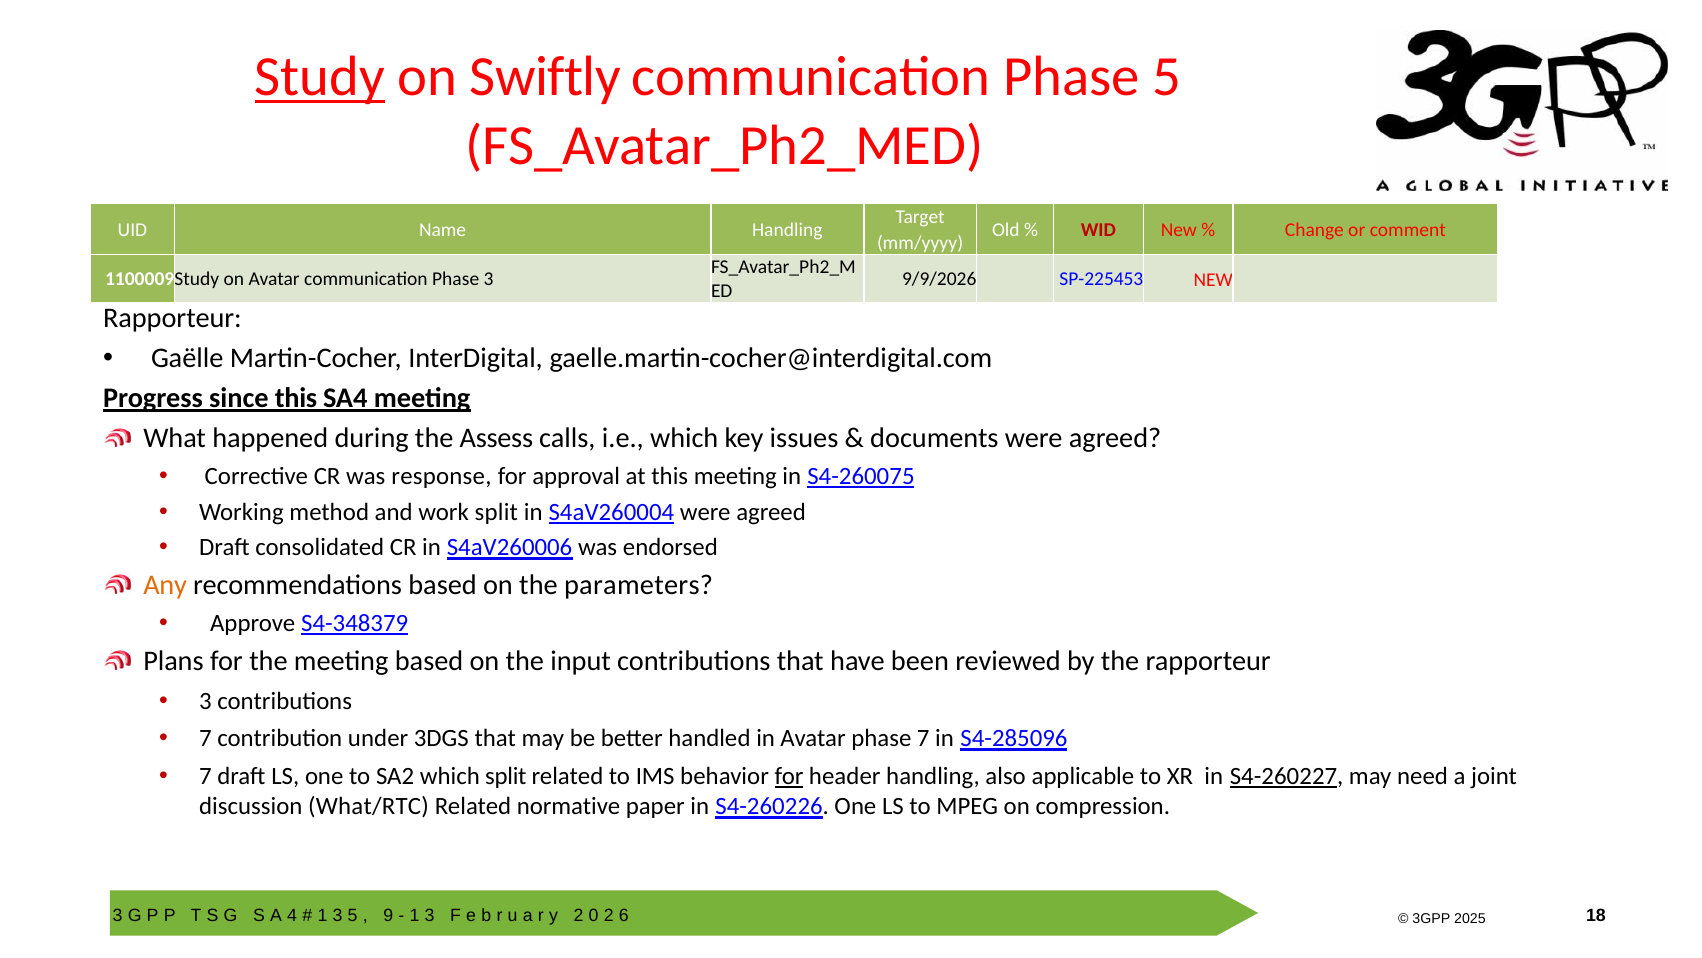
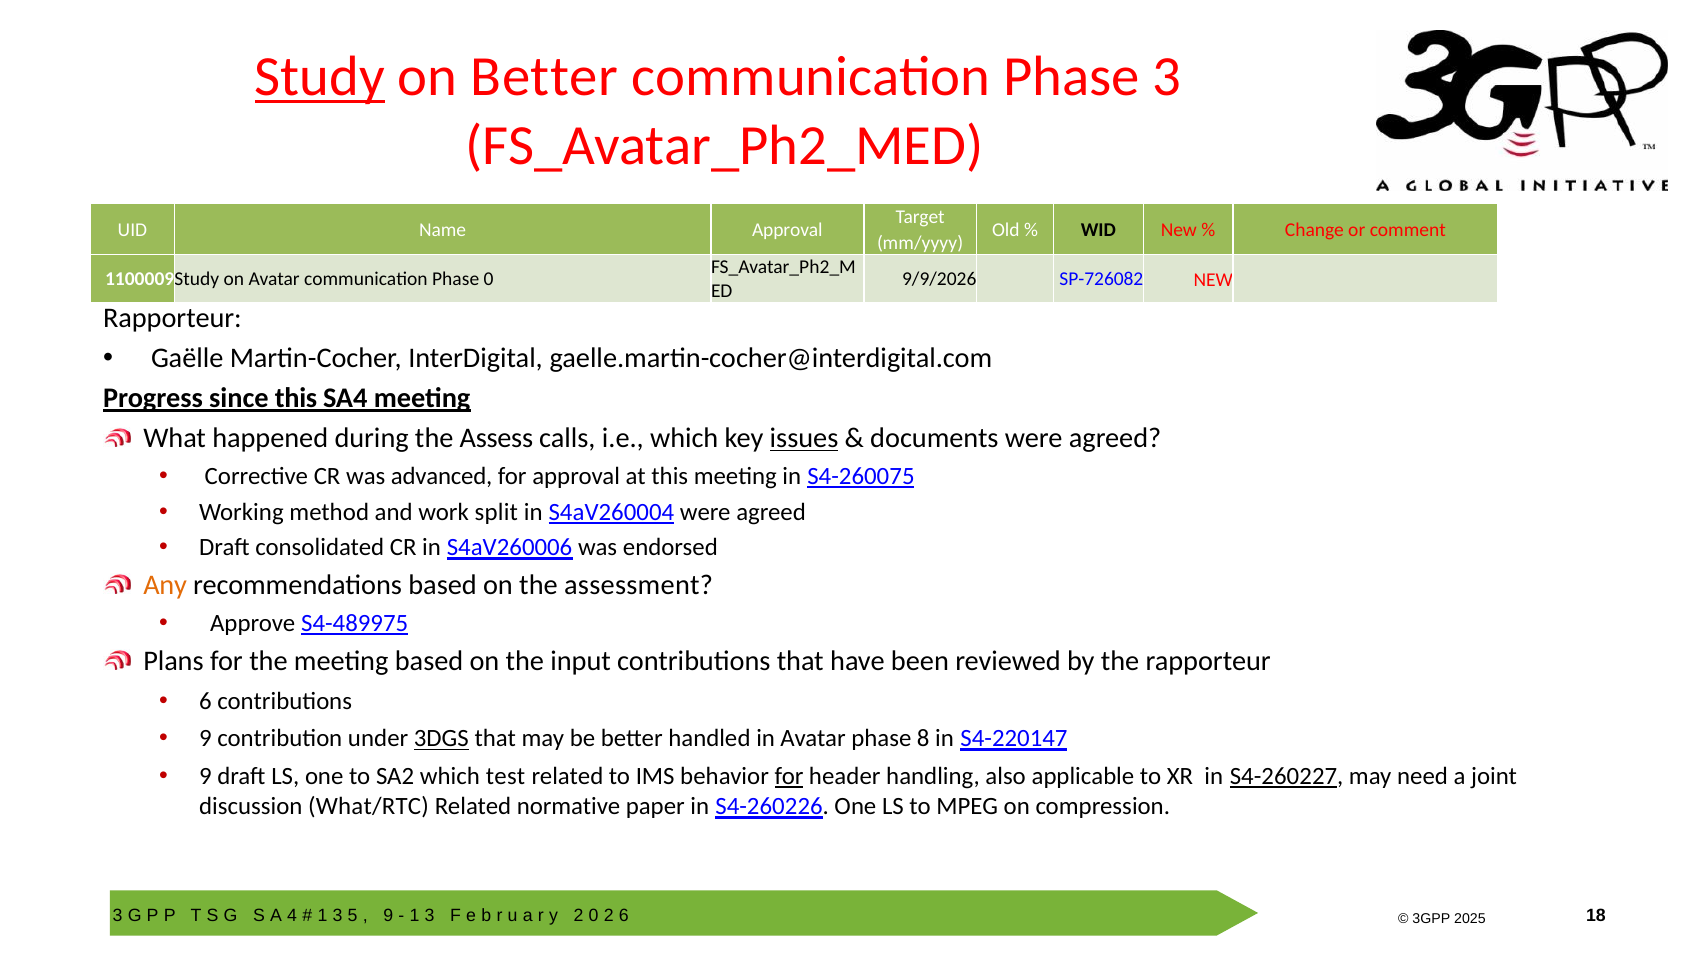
on Swiftly: Swiftly -> Better (545, 77)
Phase 5: 5 -> 3 (1167, 77)
Name Handling: Handling -> Approval (787, 230)
WID colour: red -> black (1098, 230)
Phase 3: 3 -> 0 (489, 279)
SP-225453: SP-225453 -> SP-726082 (1101, 279)
issues underline: none -> present (804, 438)
response: response -> advanced (442, 476)
parameters: parameters -> assessment (639, 585)
S4-348379: S4-348379 -> S4-489975 (355, 623)
3: 3 -> 6 (205, 701)
7: 7 -> 9 (205, 738)
3DGS underline: none -> present (441, 738)
phase 7: 7 -> 8 (923, 738)
S4-285096: S4-285096 -> S4-220147 (1014, 738)
7: 7 -> 9 (205, 776)
which split: split -> test (506, 776)
